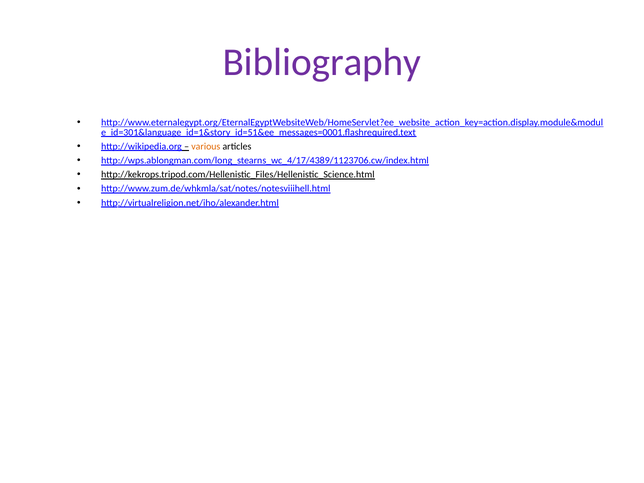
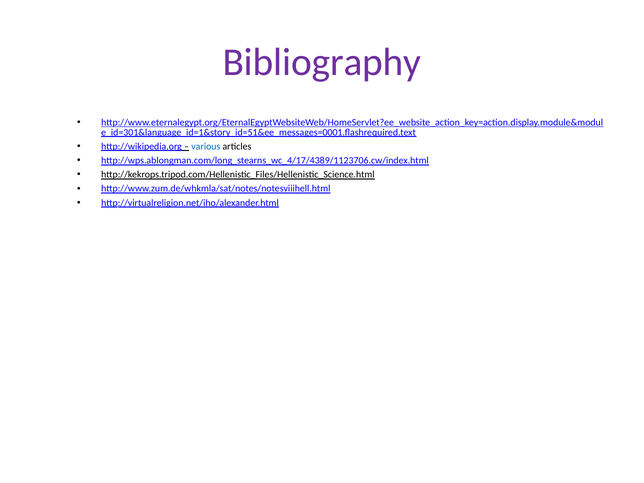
various colour: orange -> blue (206, 146)
